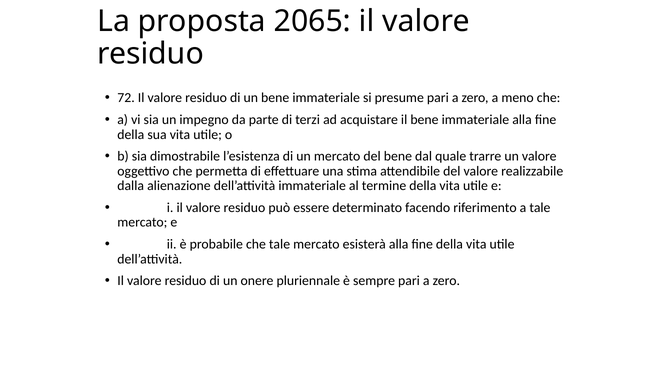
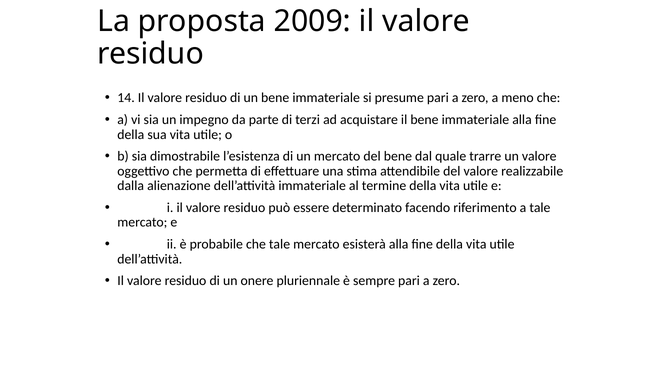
2065: 2065 -> 2009 (312, 21)
72: 72 -> 14 (126, 98)
